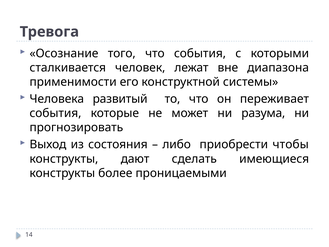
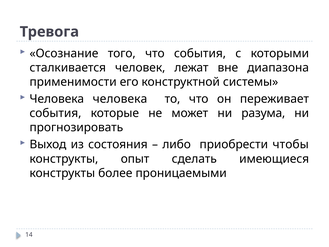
Человека развитый: развитый -> человека (120, 99)
дают: дают -> опыт (135, 159)
